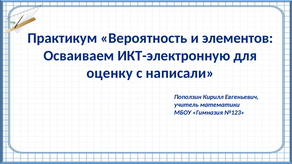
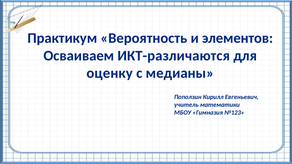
ИКТ-электронную: ИКТ-электронную -> ИКТ-различаются (174, 56)
написали: написали -> медианы (180, 73)
